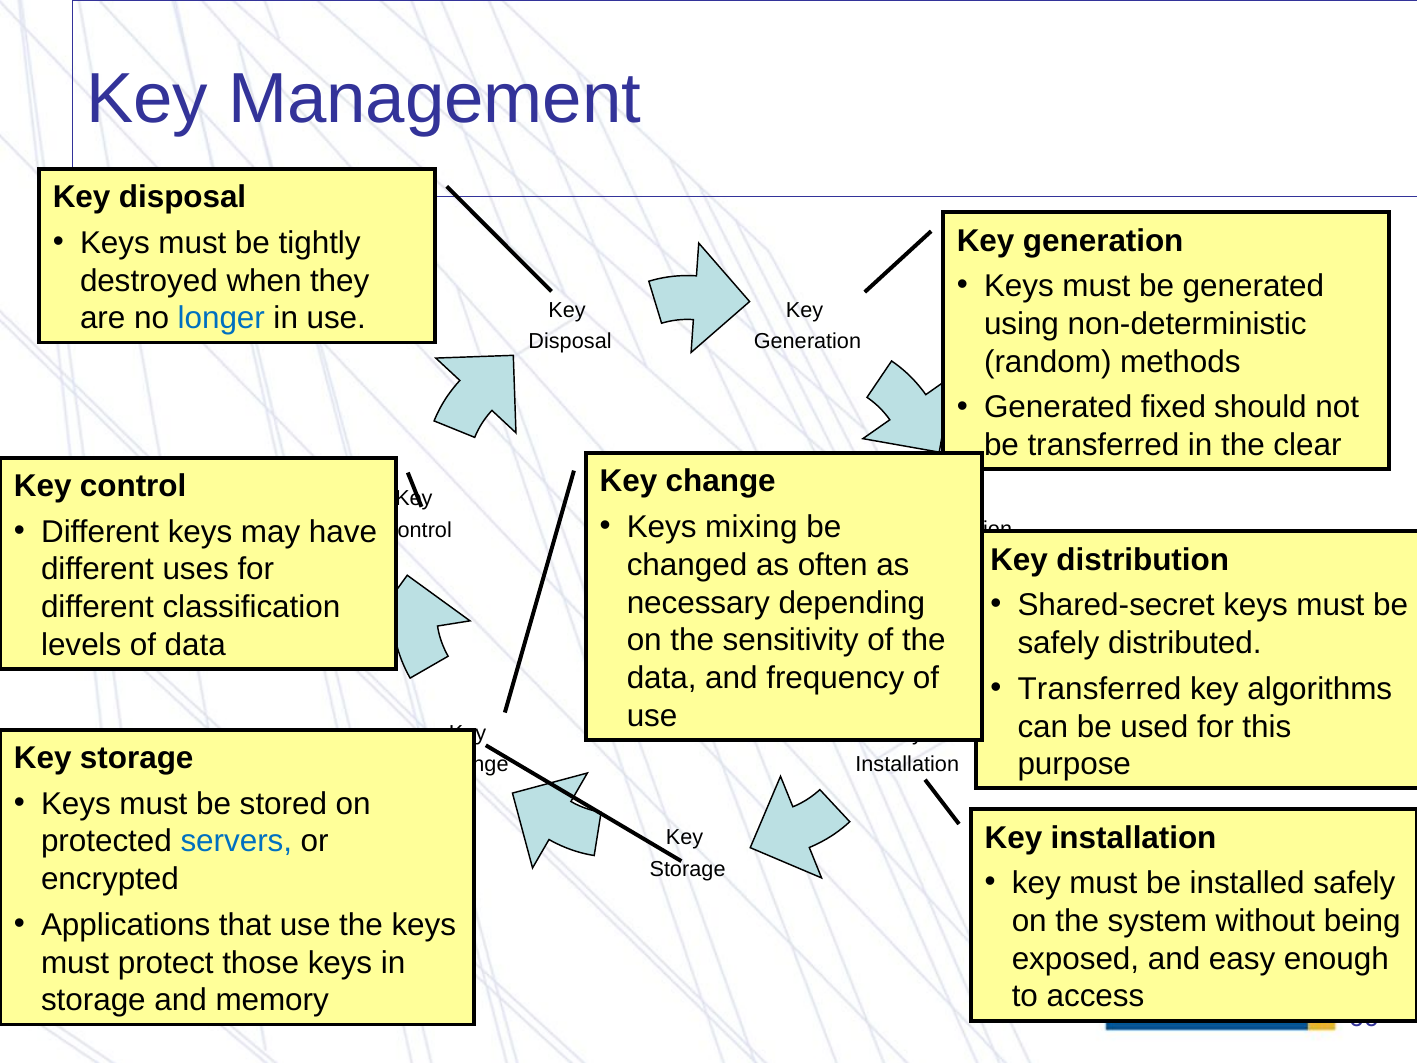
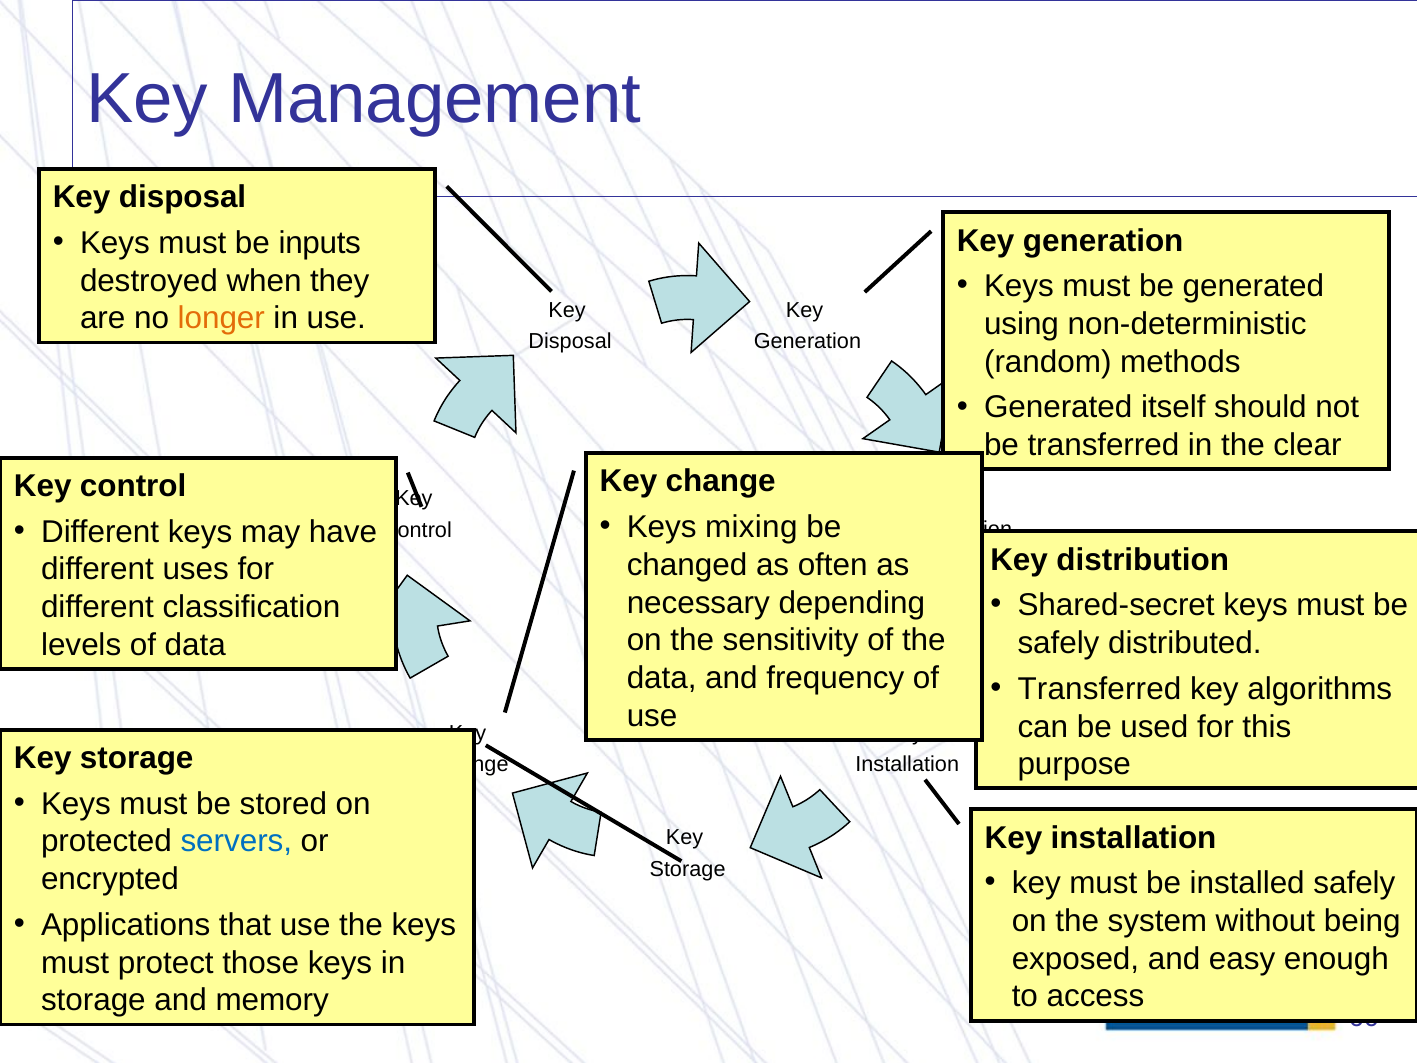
tightly: tightly -> inputs (320, 243)
longer colour: blue -> orange (221, 318)
fixed: fixed -> itself (1173, 407)
